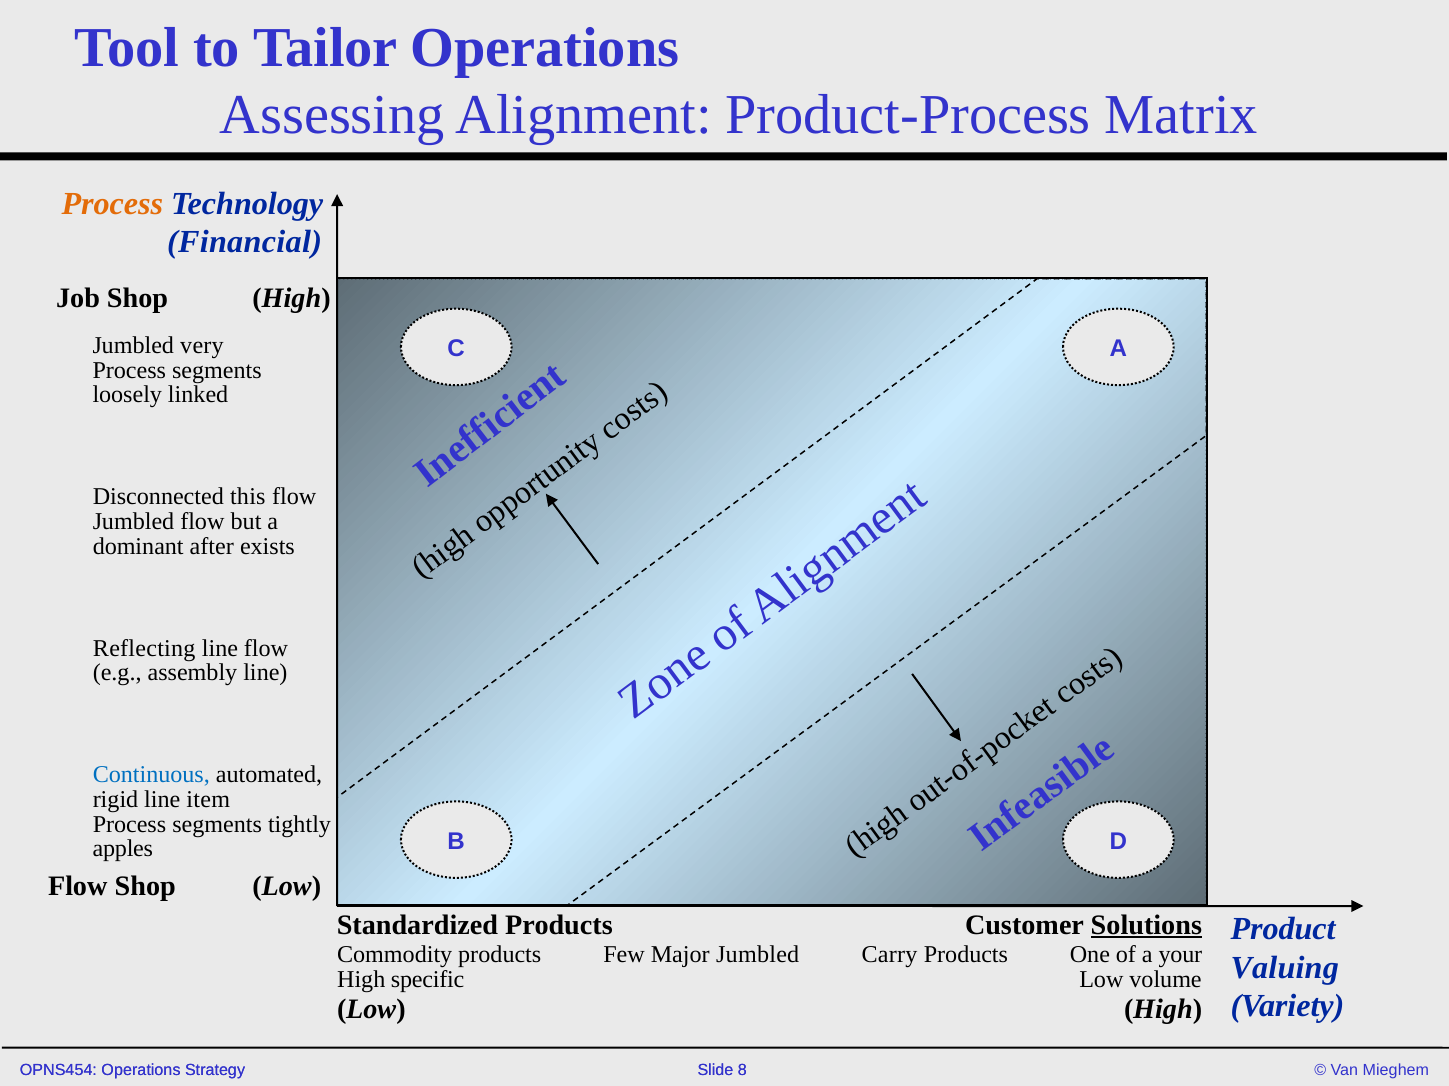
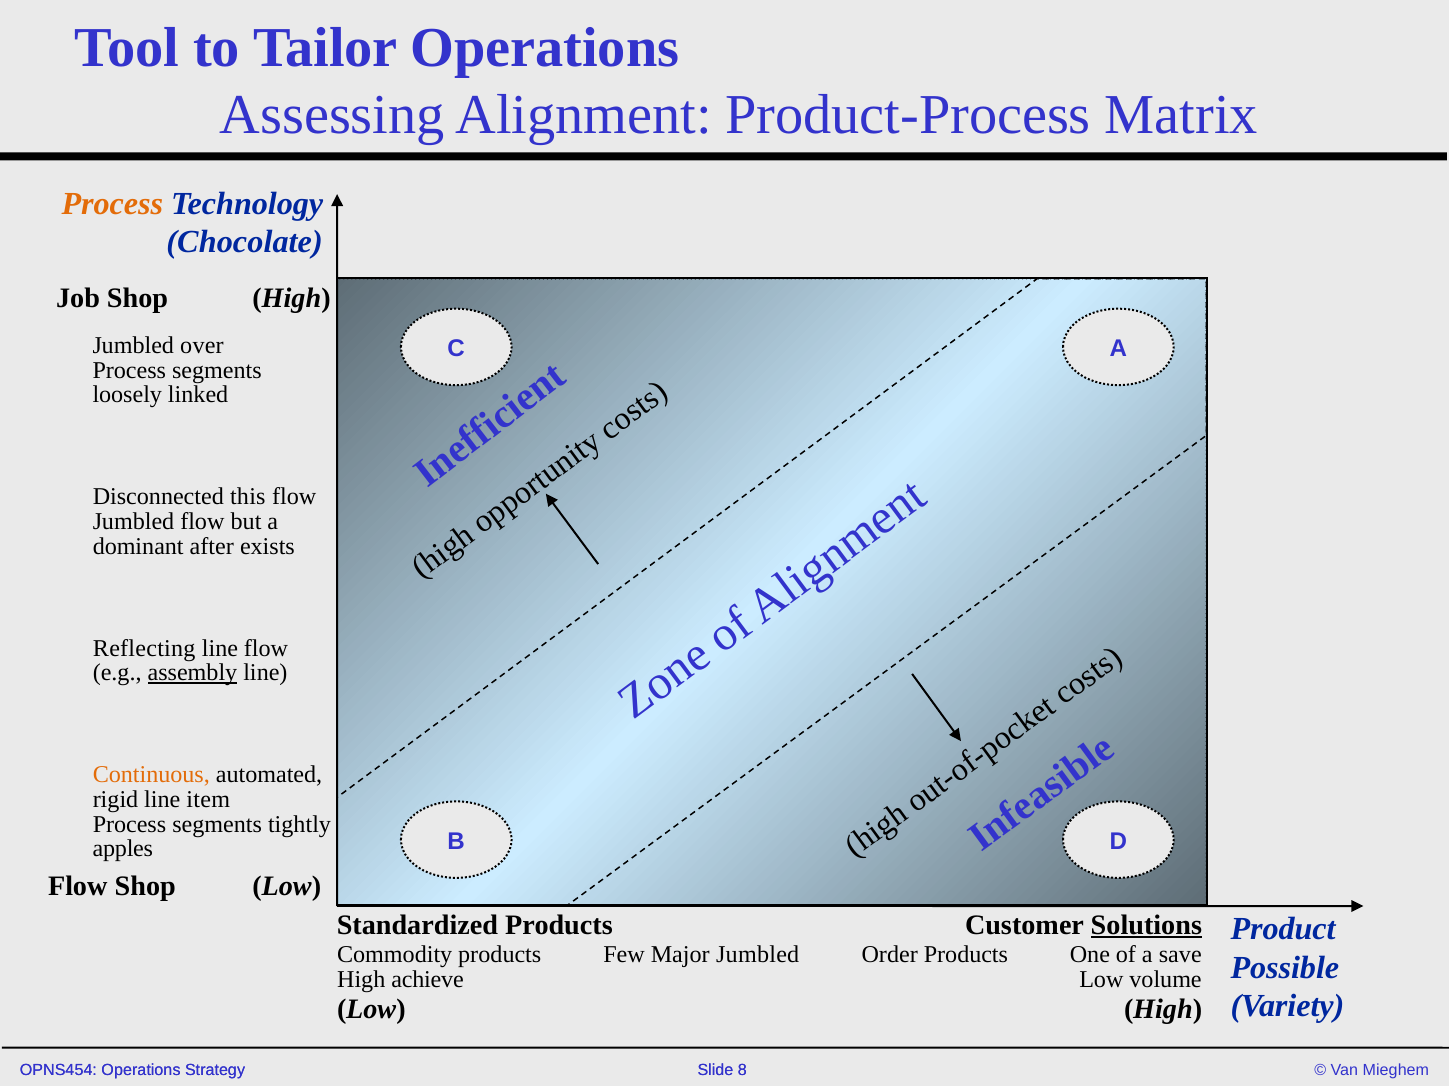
Financial: Financial -> Chocolate (245, 242)
very: very -> over (202, 346)
assembly underline: none -> present (192, 673)
Continuous colour: blue -> orange (151, 775)
Carry: Carry -> Order (890, 956)
your: your -> save (1180, 956)
Valuing: Valuing -> Possible (1285, 968)
specific: specific -> achieve (428, 980)
